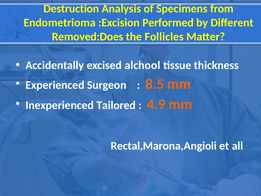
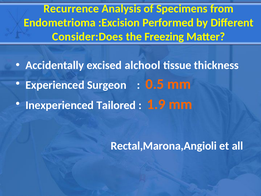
Destruction: Destruction -> Recurrence (71, 9)
Removed:Does: Removed:Does -> Consider:Does (88, 37)
Follicles: Follicles -> Freezing (164, 37)
8.5: 8.5 -> 0.5 (155, 84)
4.9: 4.9 -> 1.9 (156, 104)
